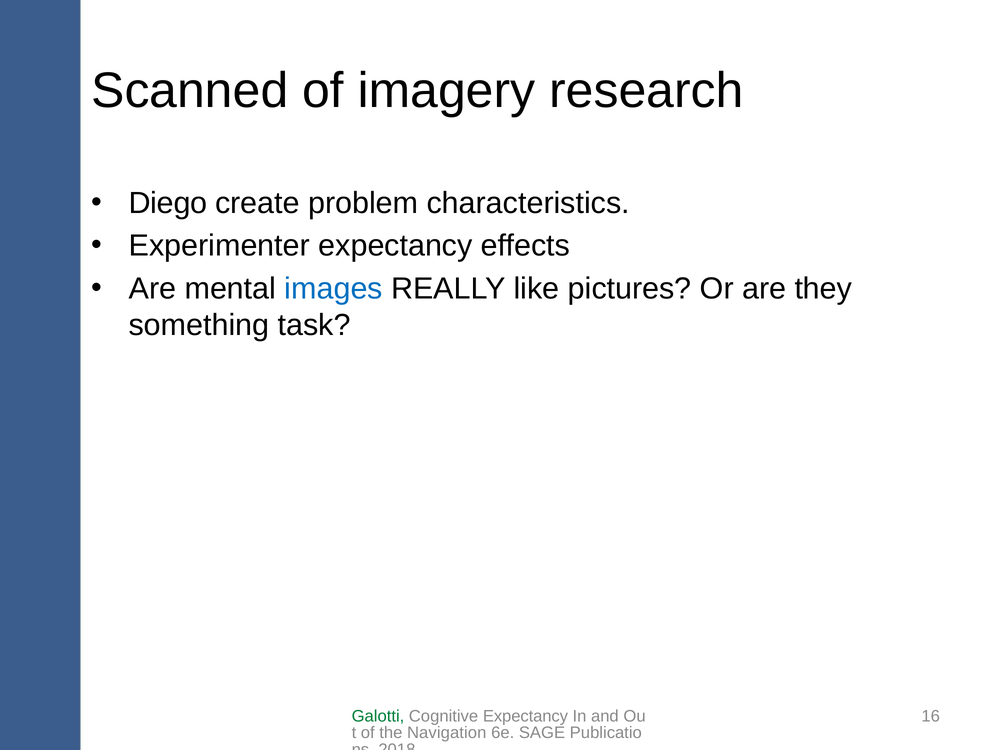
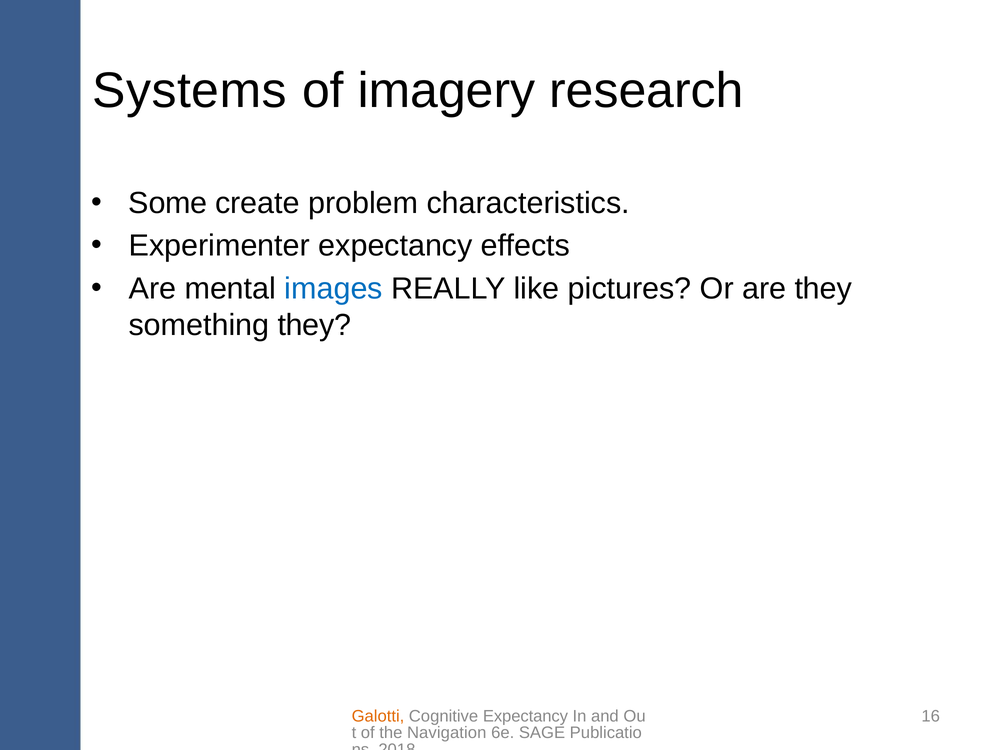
Scanned: Scanned -> Systems (190, 91)
Diego: Diego -> Some (168, 203)
something task: task -> they (314, 325)
Galotti colour: green -> orange (378, 716)
